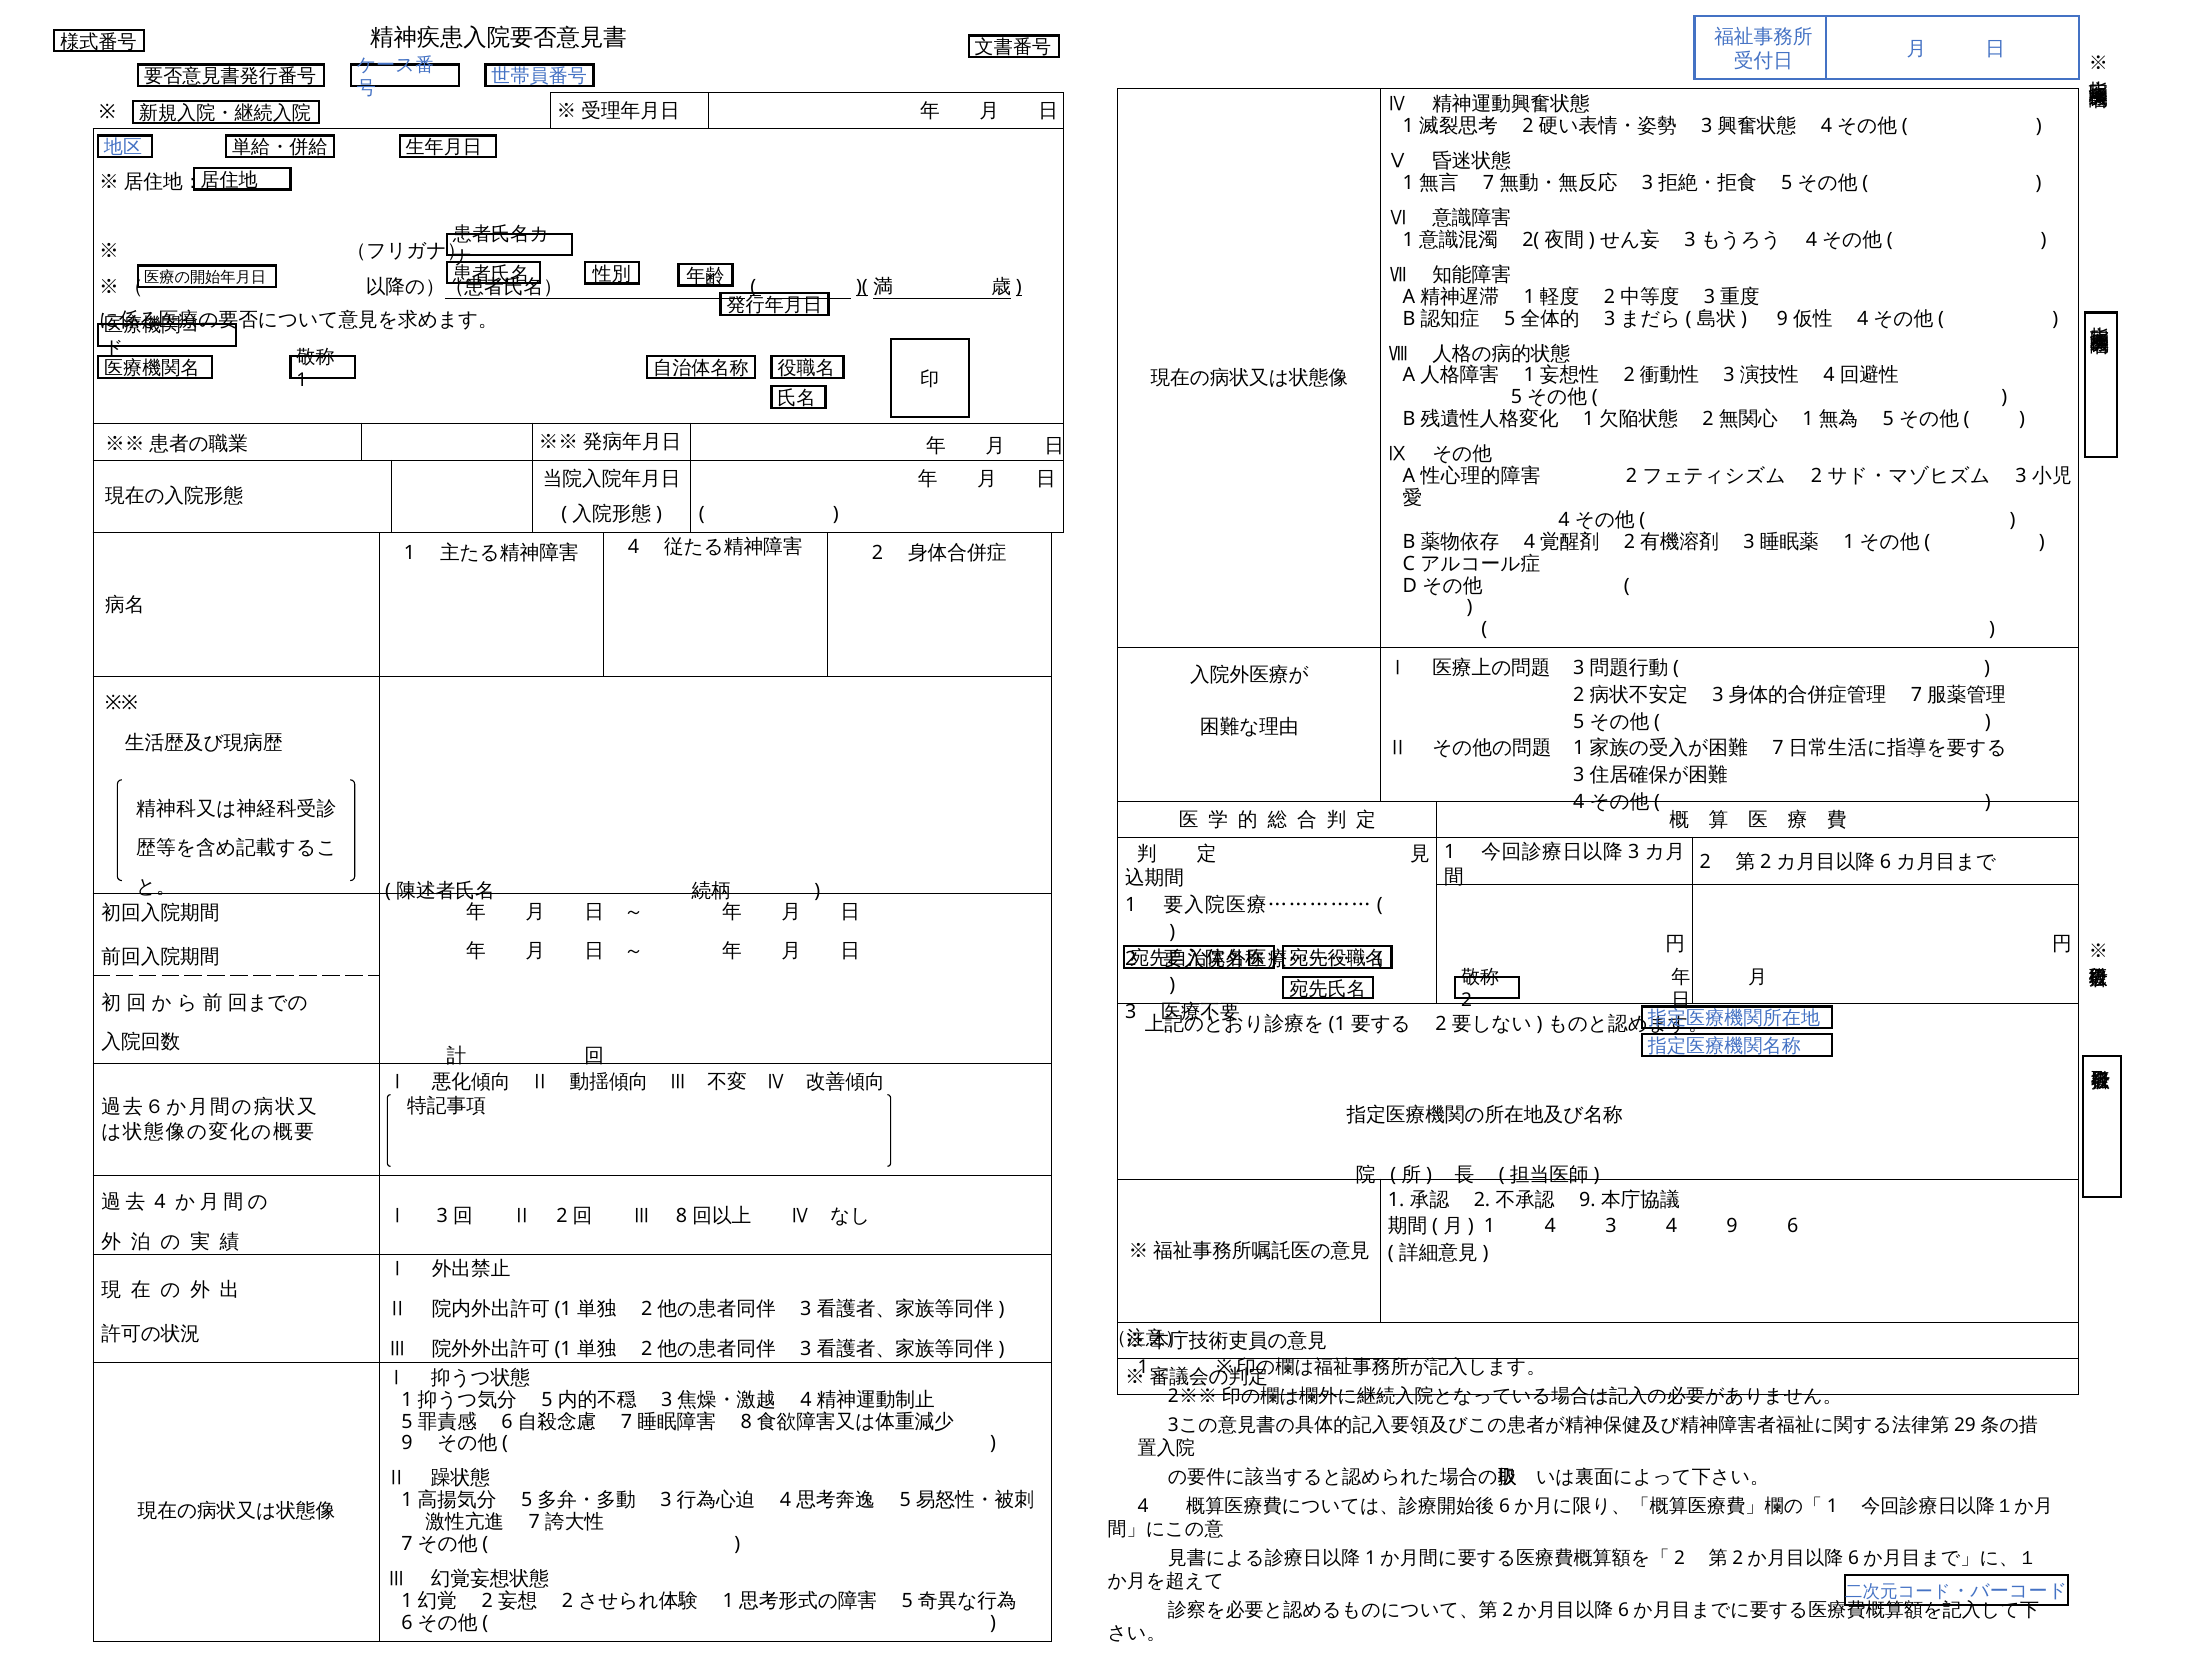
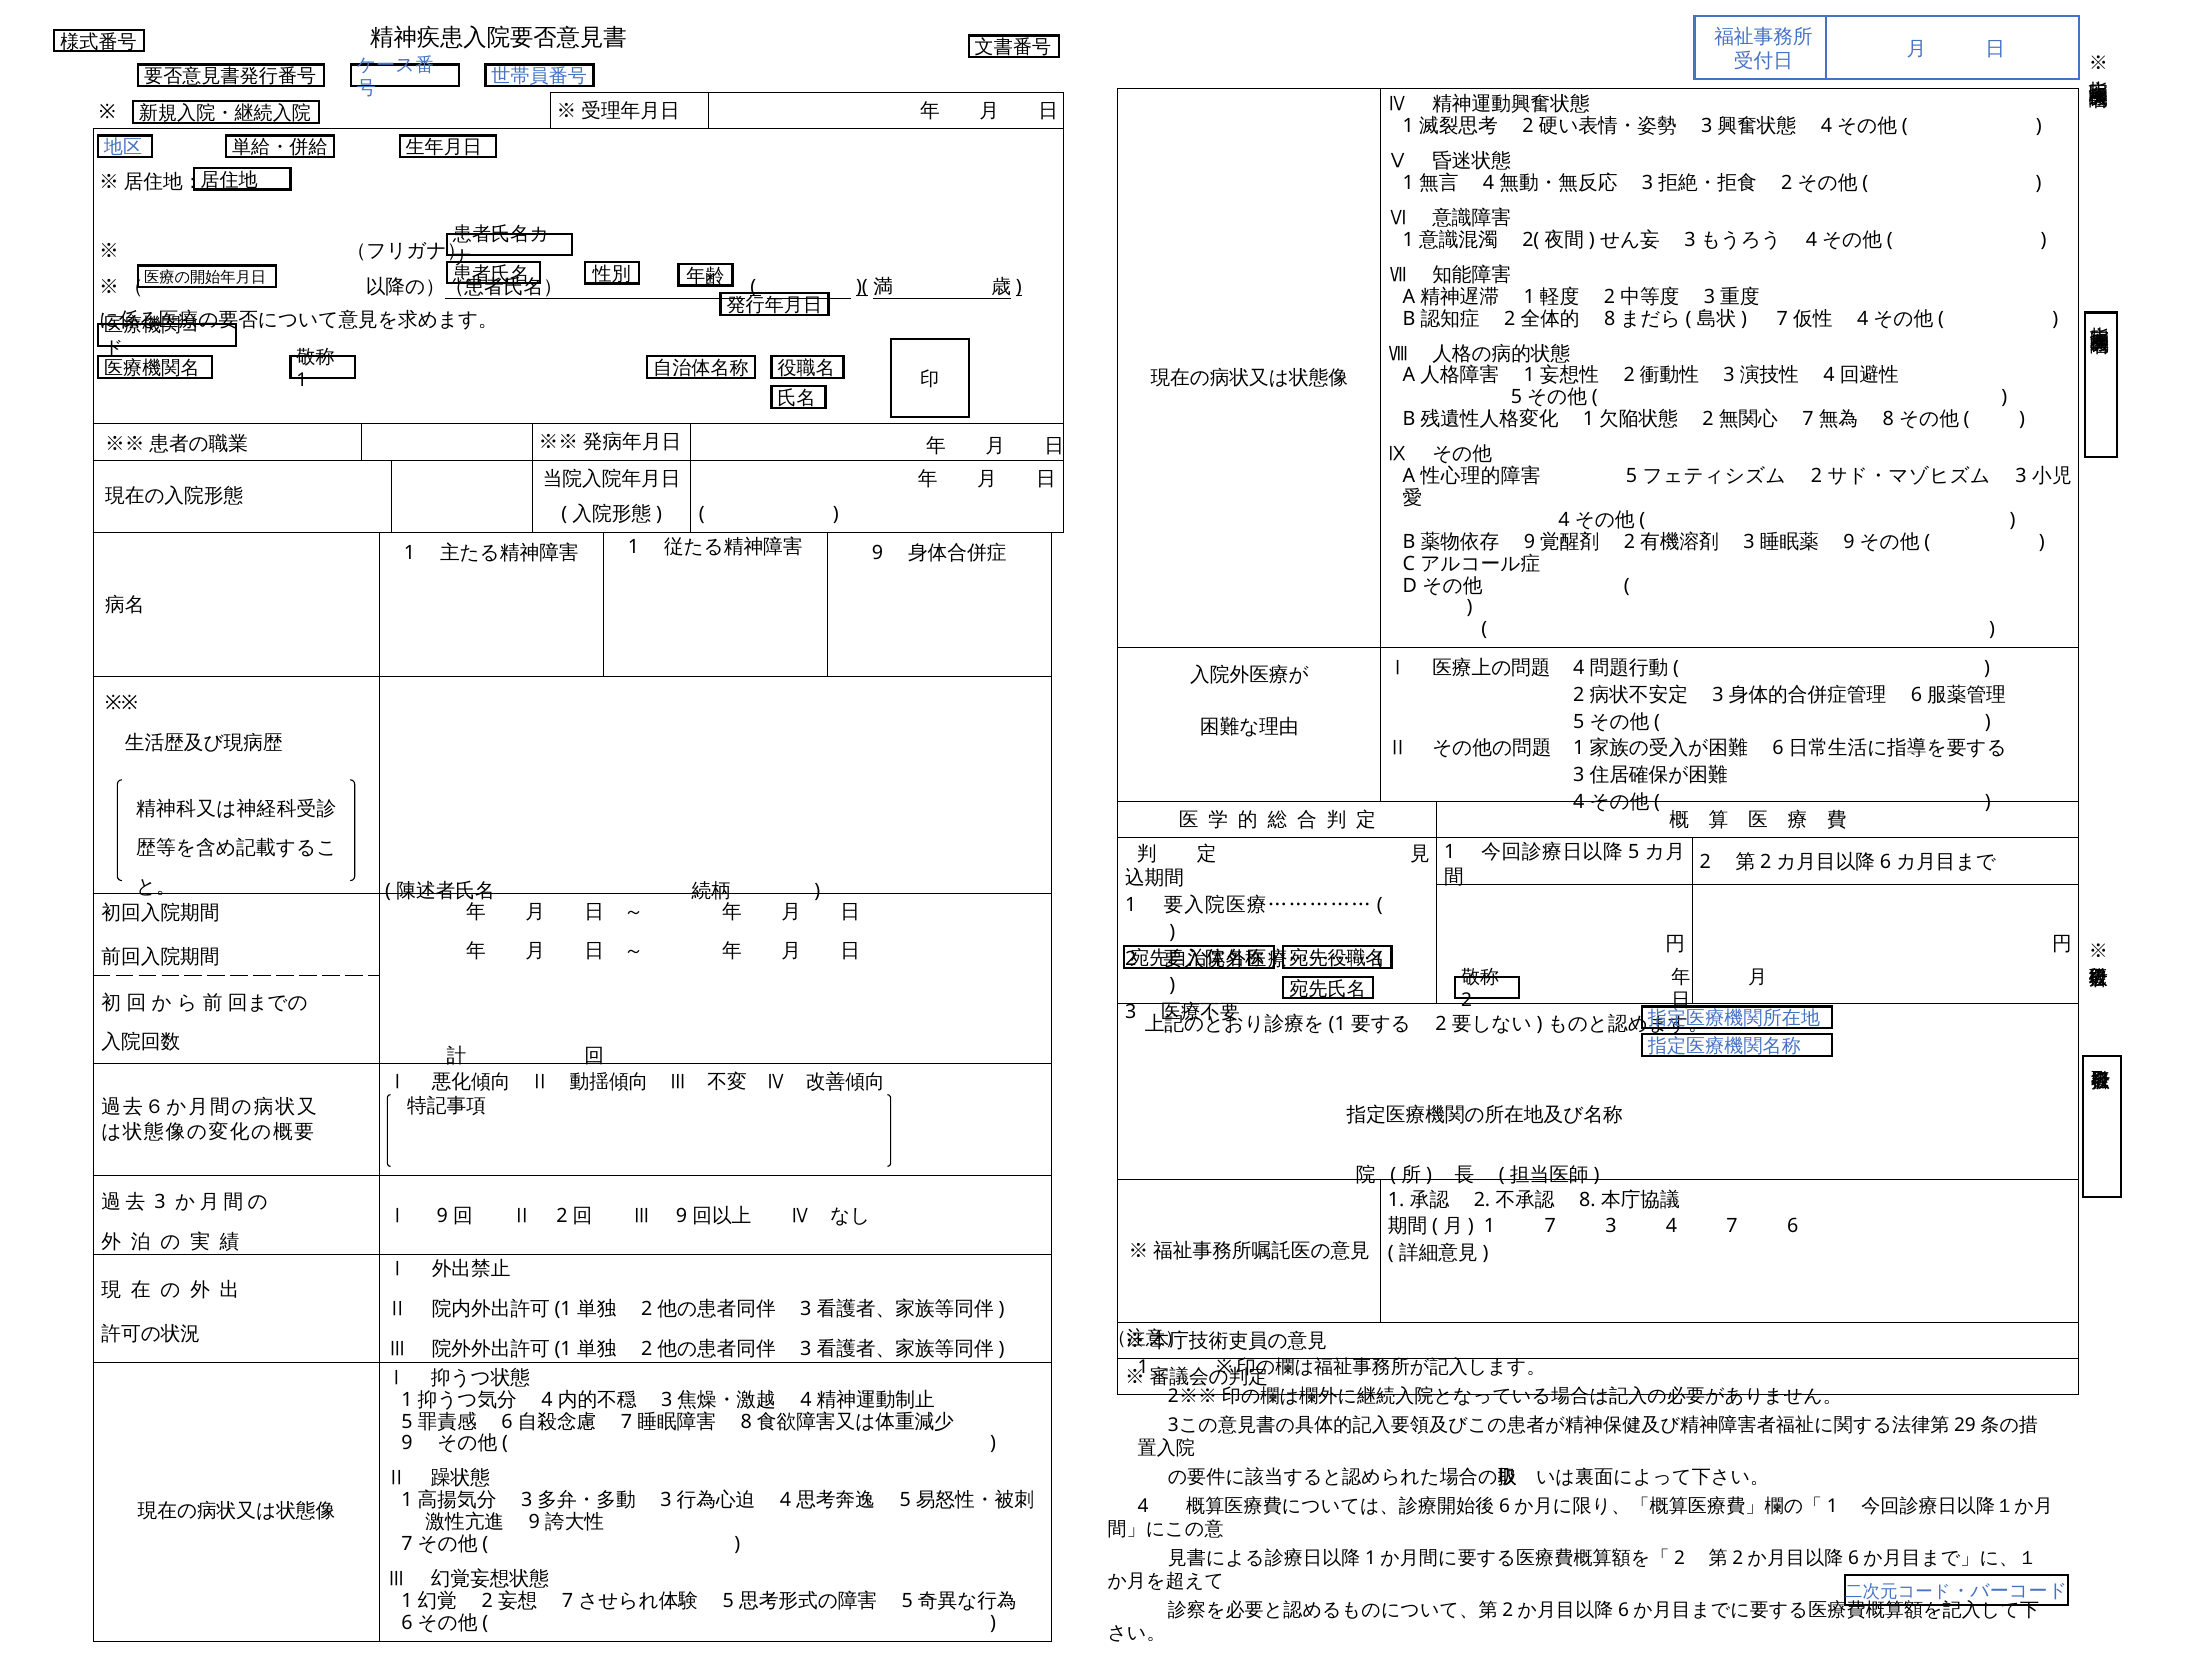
7: 7 -> 4 (1489, 183)
5: 5 -> 2 (1787, 183)
5: 5 -> 2 (1510, 318)
3: 3 -> 8 (1610, 318)
9: 9 -> 7 (1782, 318)
1: 1 -> 7 (1808, 419)
5: 5 -> 8 (1888, 419)
2: 2 -> 5 (1632, 476)
4: 4 -> 9 (1530, 542)
1: 1 -> 9 (1849, 542)
4: 4 -> 1 (634, 547)
2: 2 -> 9 (878, 553)
3: 3 -> 4 (1579, 668)
7: 7 -> 6 (1916, 694)
7: 7 -> 6 (1778, 748)
3: 3 -> 5 (1634, 851)
9: 9 -> 8 (1587, 1199)
4: 4 -> 3 (160, 1202)
Ⅰ 3: 3 -> 9 (442, 1215)
Ⅲ 8: 8 -> 9 (682, 1215)
1 4: 4 -> 7 (1550, 1226)
4 9: 9 -> 7 (1732, 1226)
5: 5 -> 4 (547, 1399)
5: 5 -> 3 (527, 1500)
7: 7 -> 9 (534, 1521)
2: 2 -> 7 (568, 1600)
1: 1 -> 5 (728, 1600)
